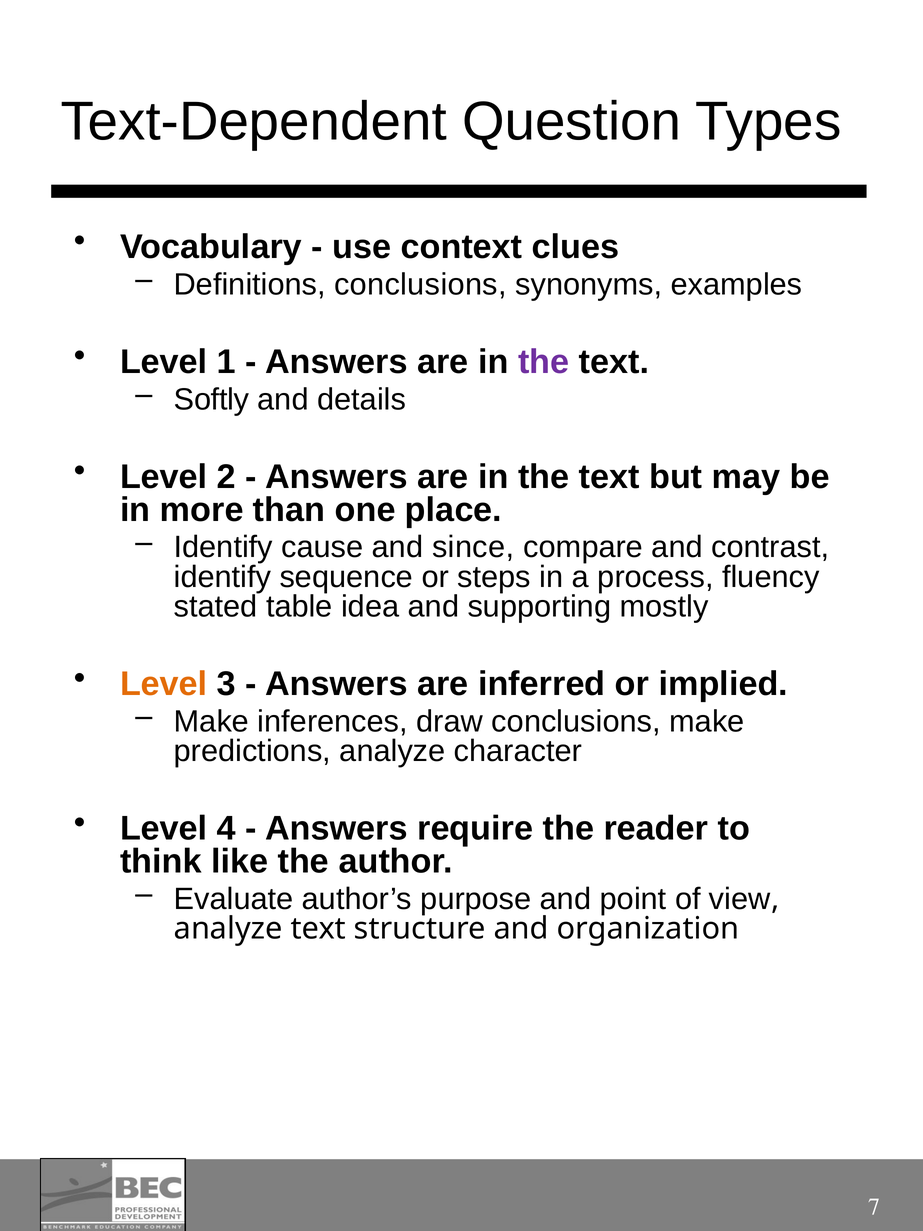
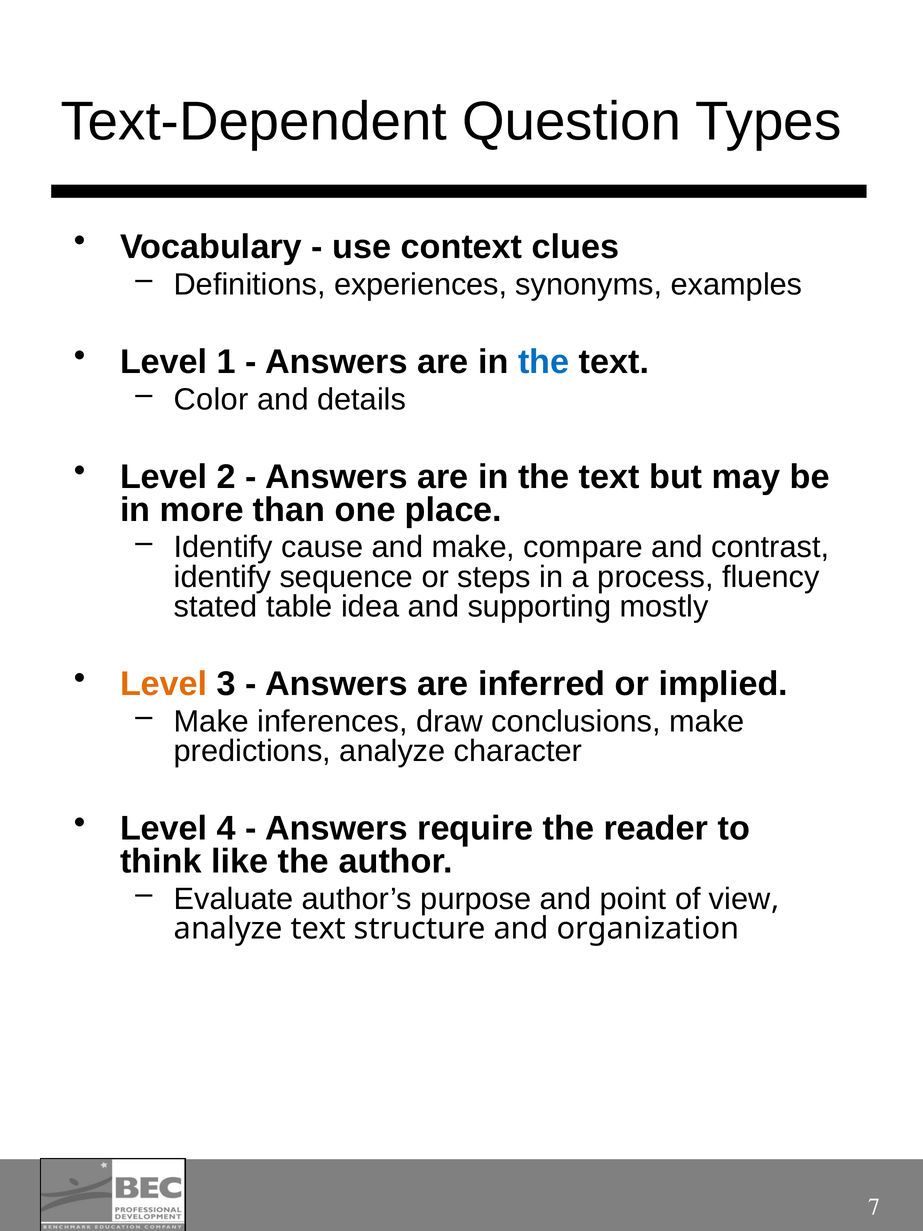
Definitions conclusions: conclusions -> experiences (421, 284)
the colour: purple -> blue (544, 362)
Softly: Softly -> Color (211, 399)
and since: since -> make (473, 547)
